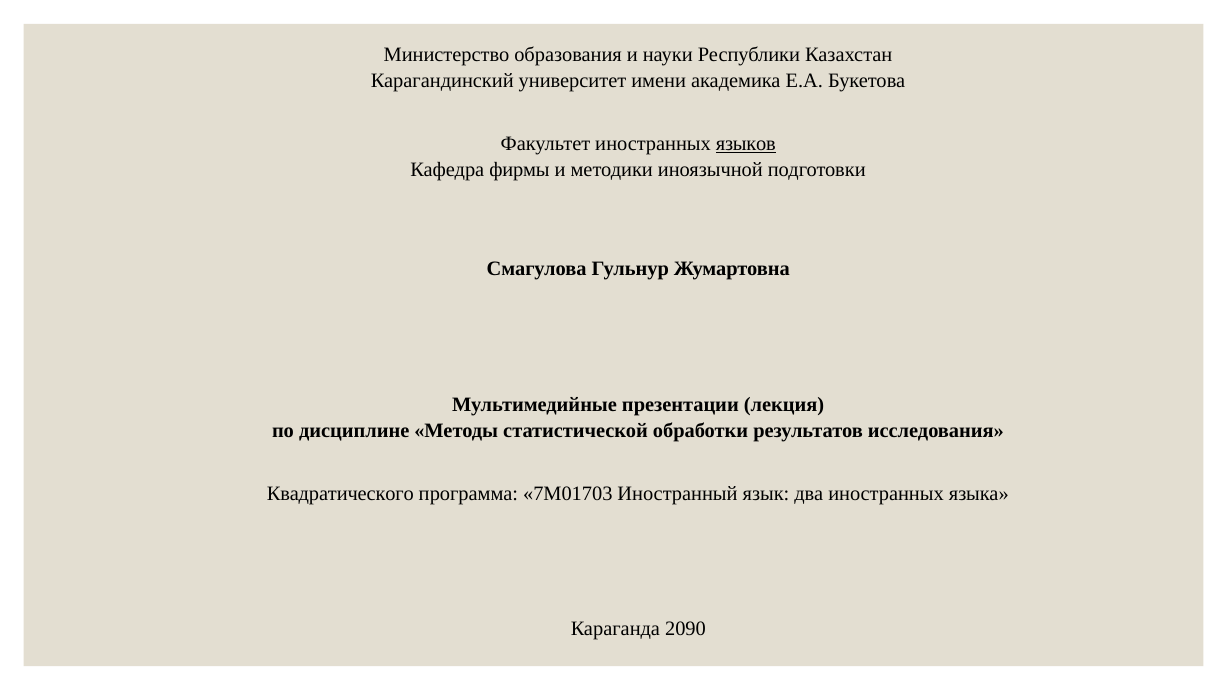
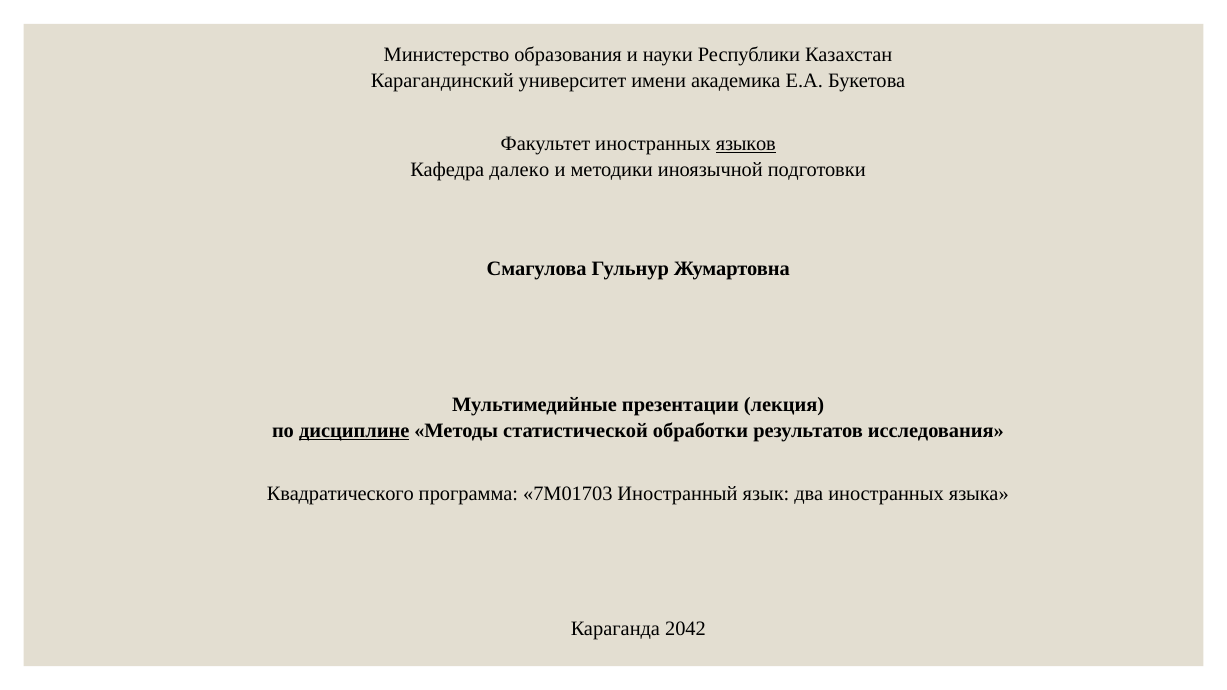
фирмы: фирмы -> далеко (519, 170)
дисциплине underline: none -> present (354, 431)
2090: 2090 -> 2042 (685, 629)
